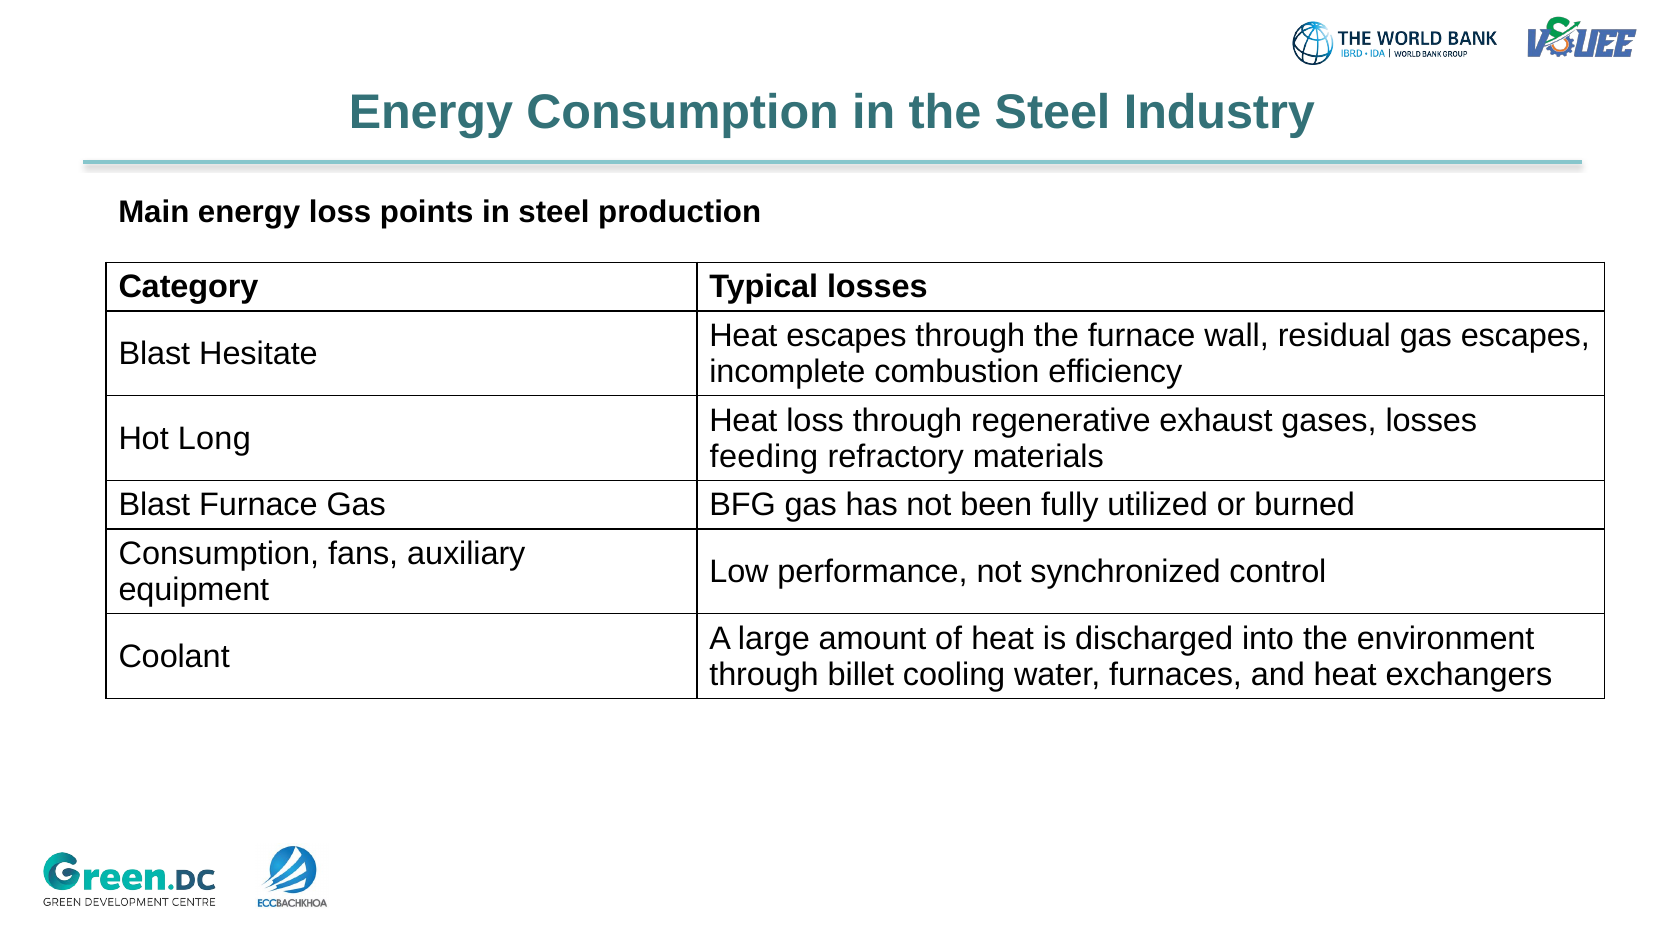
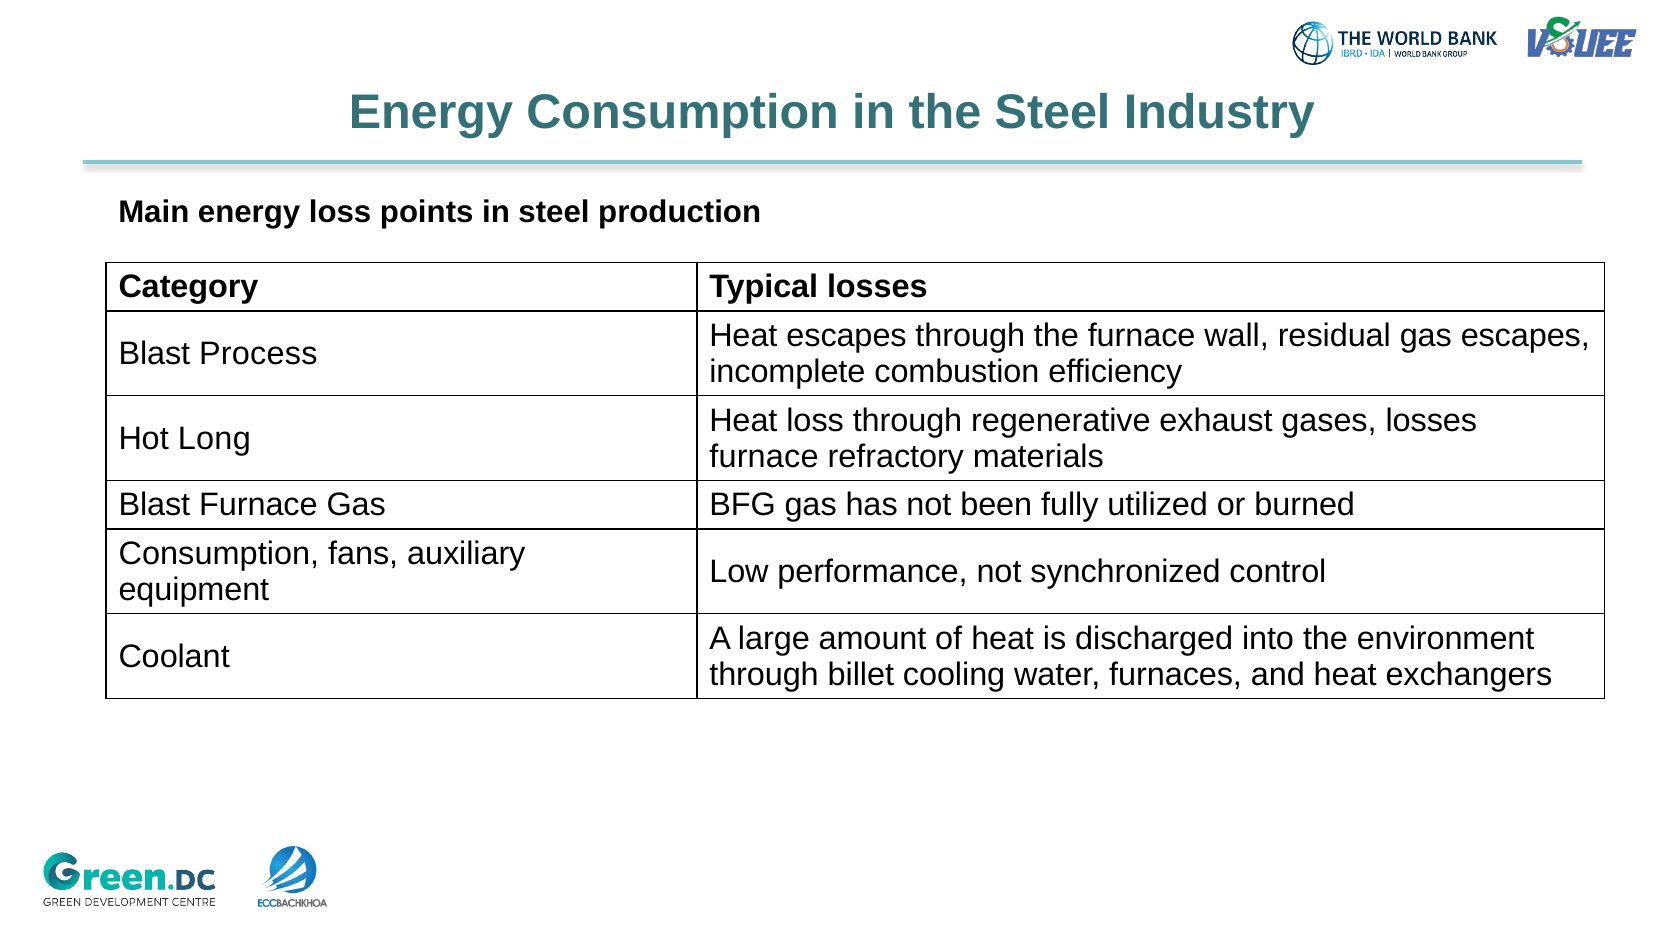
Hesitate: Hesitate -> Process (258, 354)
feeding: feeding -> furnace (764, 456)
